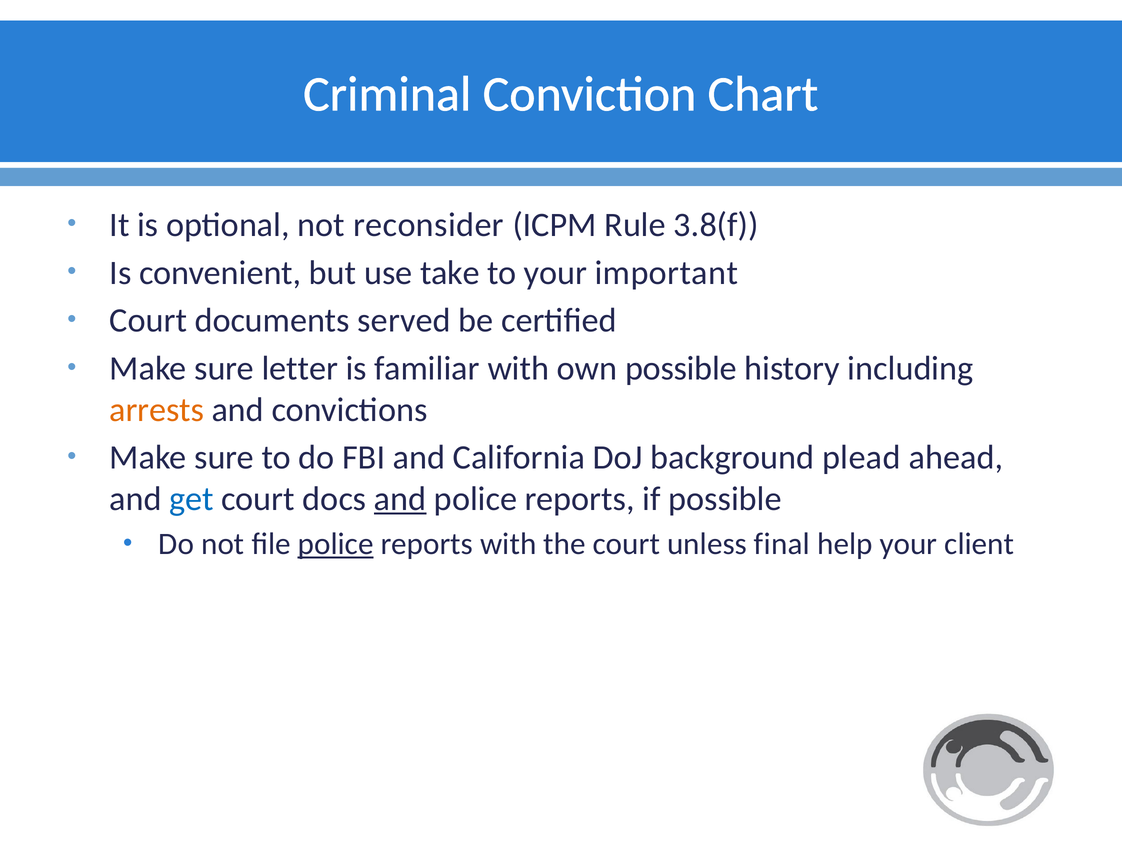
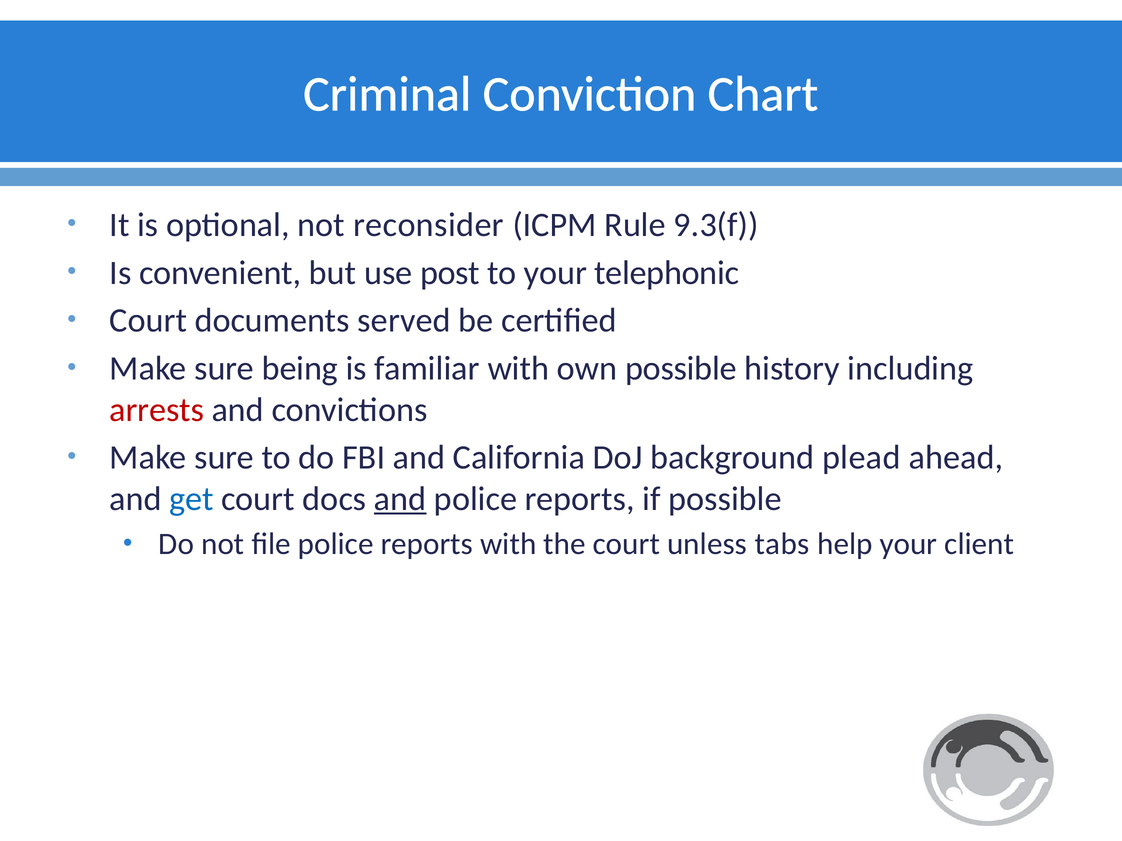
3.8(f: 3.8(f -> 9.3(f (716, 225)
take: take -> post (450, 273)
important: important -> telephonic (667, 273)
letter: letter -> being (300, 369)
arrests colour: orange -> red (157, 410)
police underline: present -> none (336, 544)
final: final -> tabs (782, 544)
